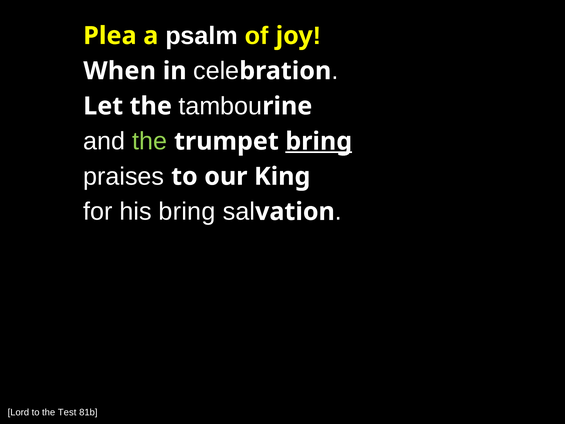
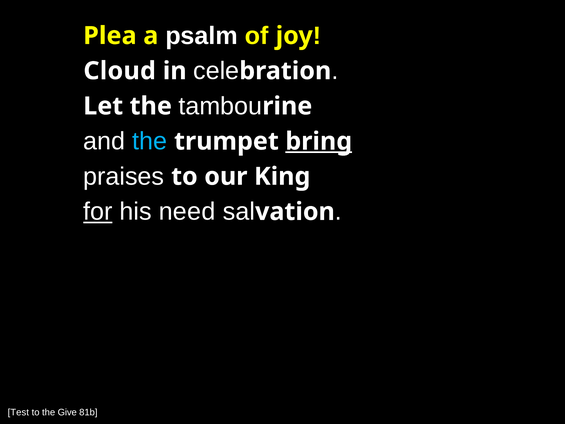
When: When -> Cloud (120, 71)
the colour: light green -> light blue (150, 141)
for underline: none -> present (98, 212)
his bring: bring -> need (187, 212)
Lord: Lord -> Test (18, 412)
Test: Test -> Give (67, 412)
